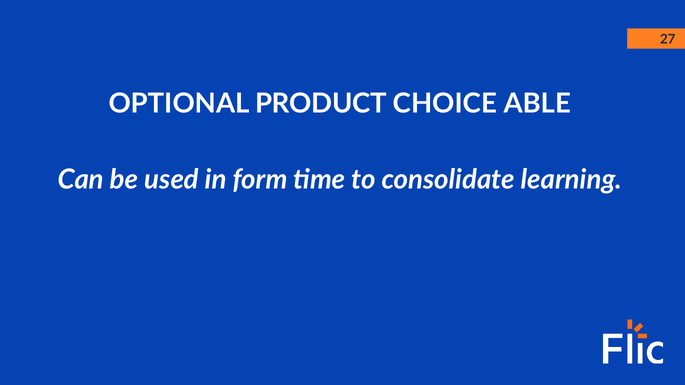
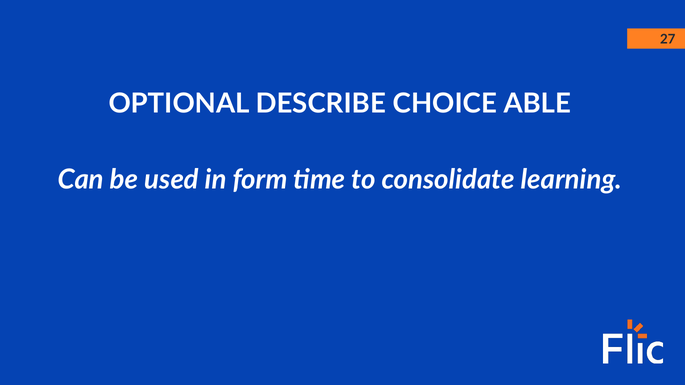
PRODUCT: PRODUCT -> DESCRIBE (321, 104)
